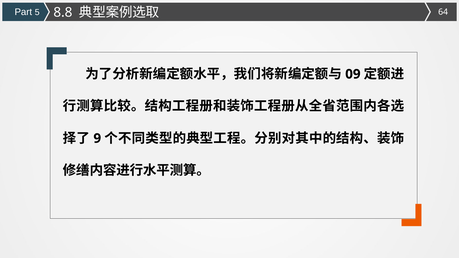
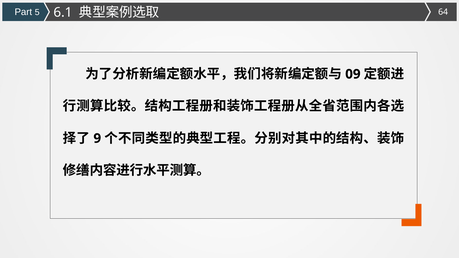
8.8: 8.8 -> 6.1 (63, 12)
